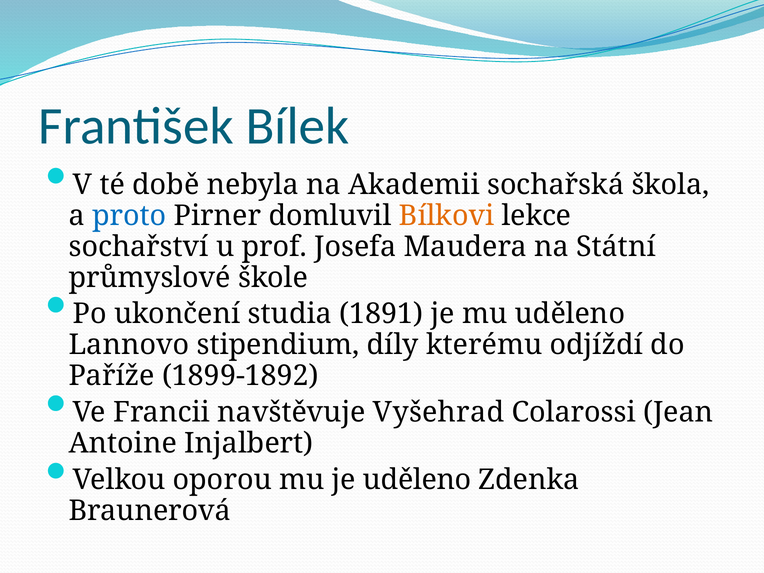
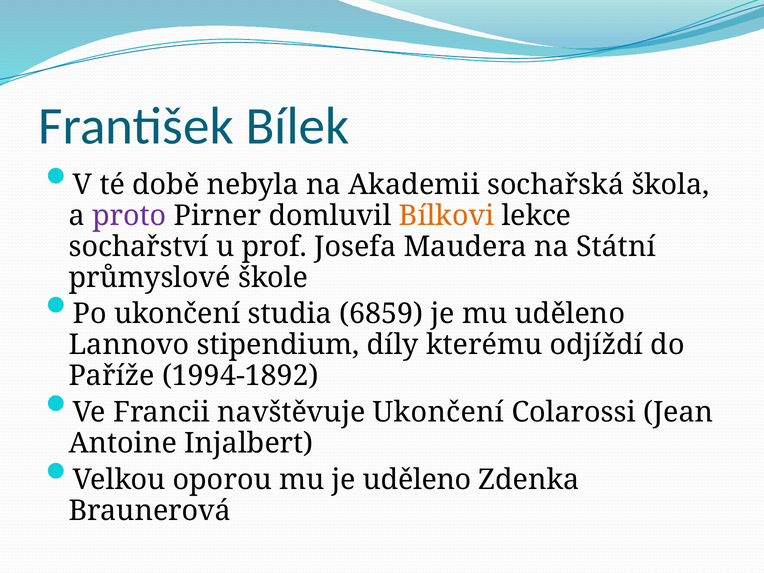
proto colour: blue -> purple (129, 216)
1891: 1891 -> 6859 (381, 314)
1899-1892: 1899-1892 -> 1994-1892 (240, 376)
navštěvuje Vyšehrad: Vyšehrad -> Ukončení (439, 412)
